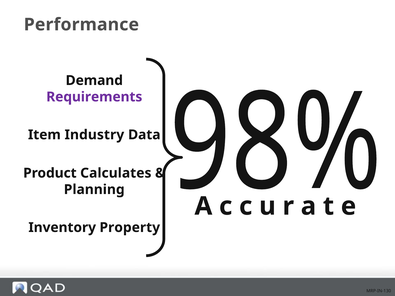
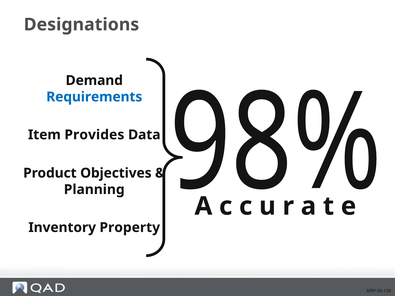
Performance: Performance -> Designations (81, 25)
Requirements colour: purple -> blue (94, 97)
Industry: Industry -> Provides (94, 135)
Calculates: Calculates -> Objectives (116, 173)
